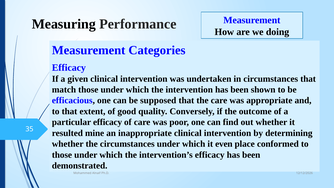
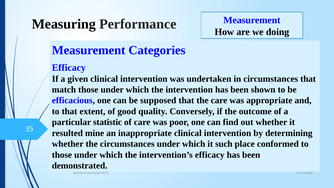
particular efficacy: efficacy -> statistic (108, 122)
even: even -> such (224, 144)
